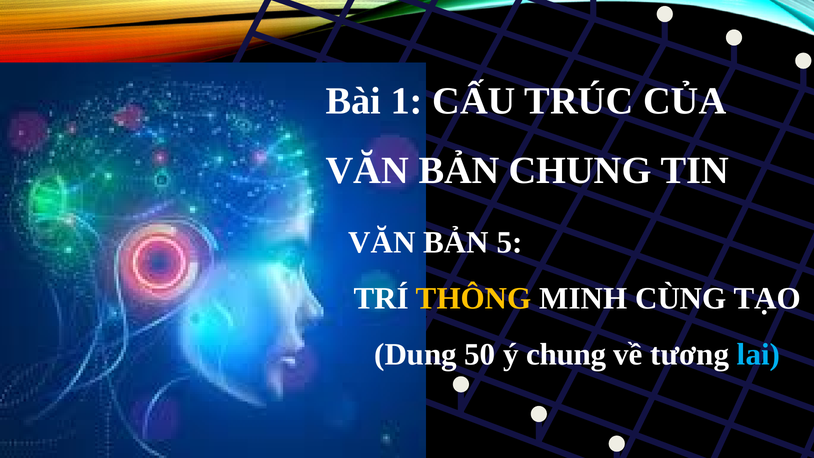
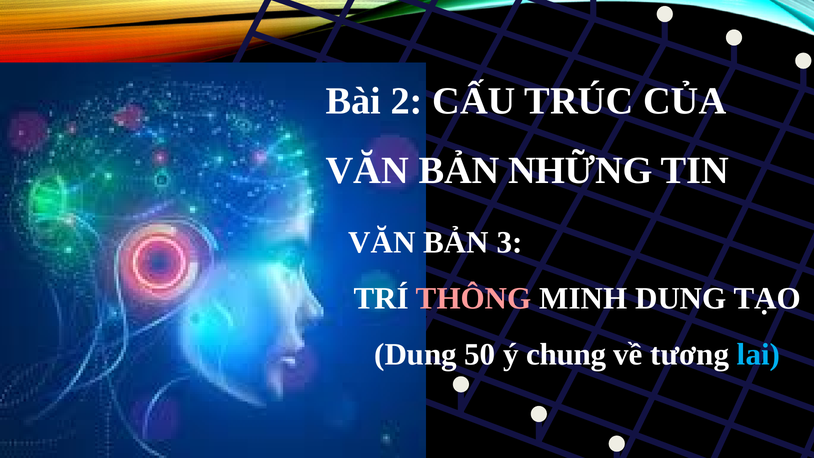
1: 1 -> 2 (407, 101)
BẢN CHUNG: CHUNG -> NHỮNG (580, 170)
5: 5 -> 3 (509, 242)
THÔNG colour: yellow -> pink (474, 298)
MINH CÙNG: CÙNG -> DUNG (681, 298)
